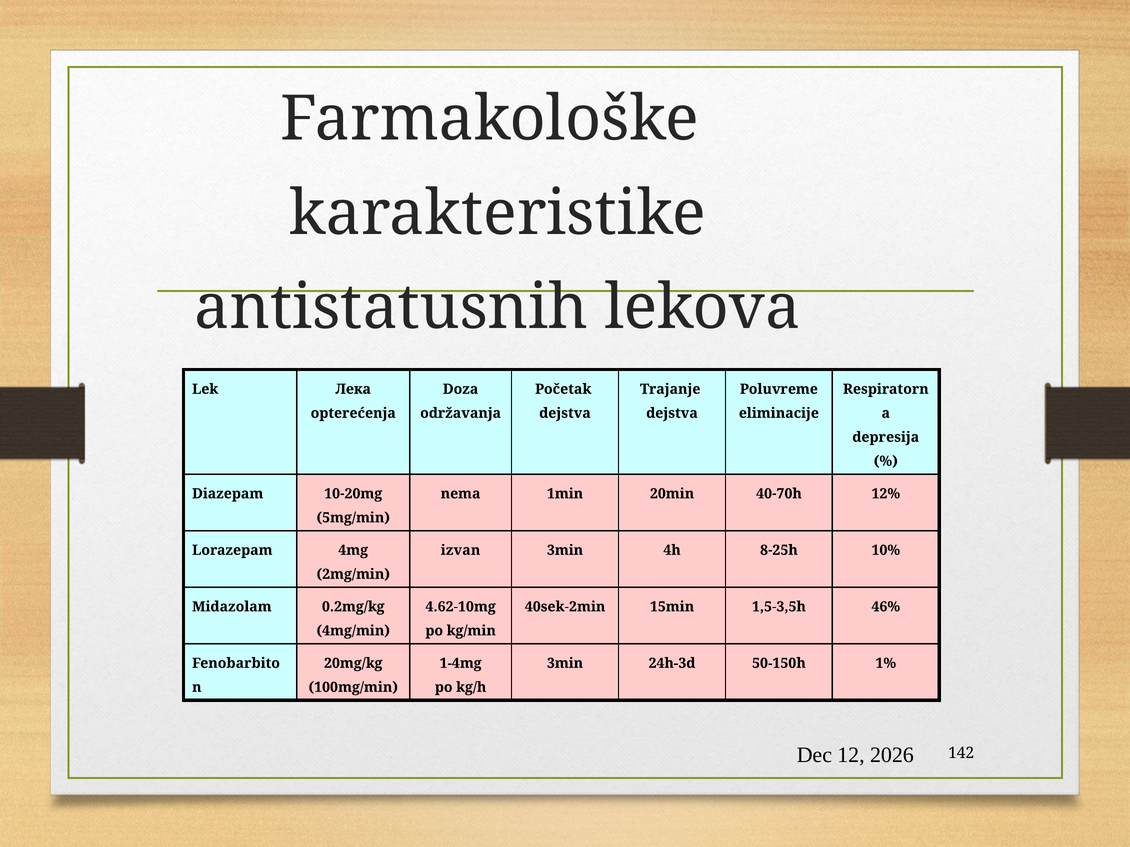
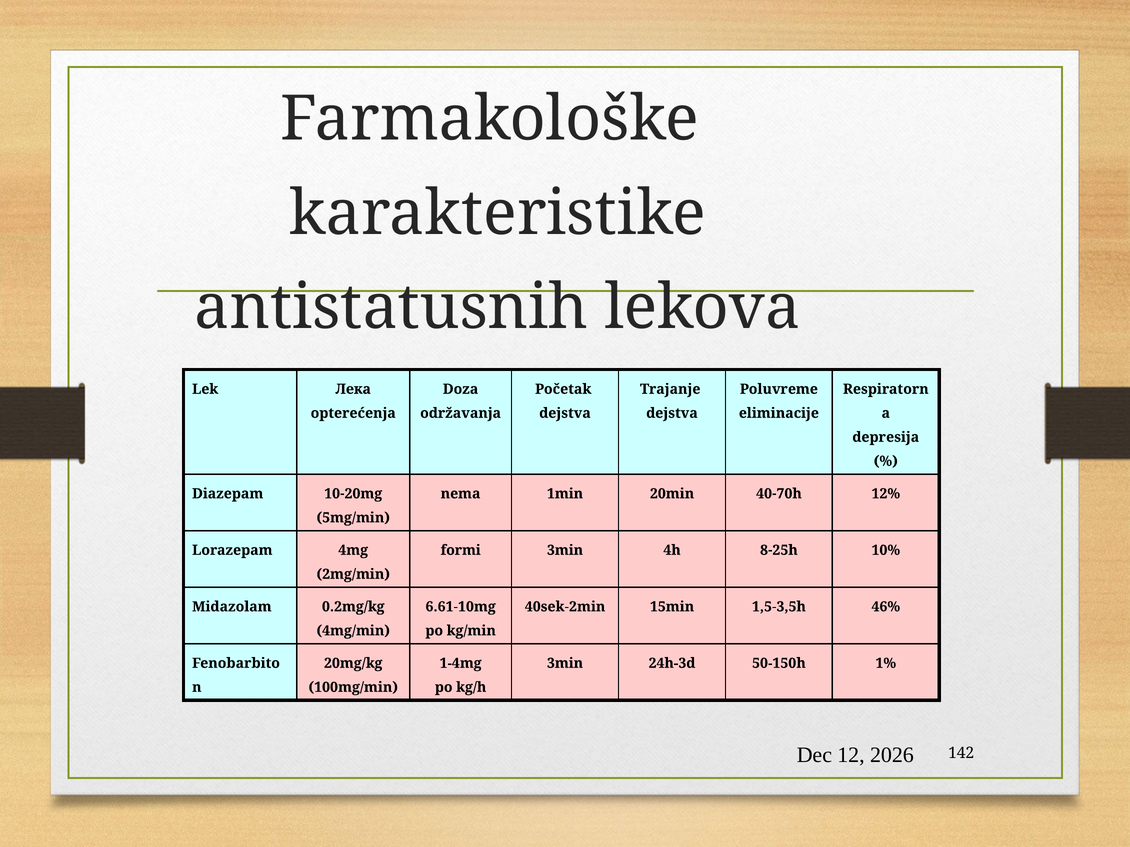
izvan: izvan -> formi (461, 550)
4.62-10mg: 4.62-10mg -> 6.61-10mg (461, 607)
